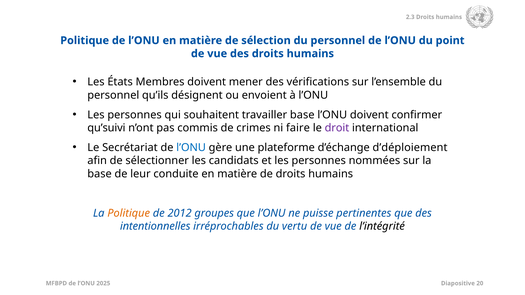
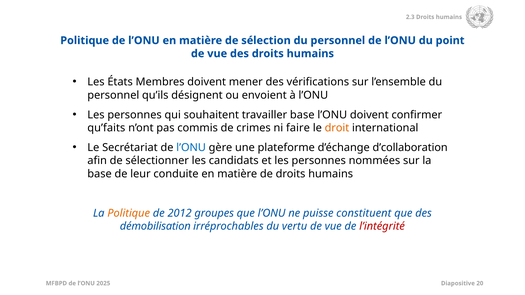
qu’suivi: qu’suivi -> qu’faits (106, 128)
droit colour: purple -> orange (337, 128)
d’déploiement: d’déploiement -> d’collaboration (410, 148)
pertinentes: pertinentes -> constituent (364, 213)
intentionnelles: intentionnelles -> démobilisation (155, 227)
l’intégrité colour: black -> red (382, 227)
